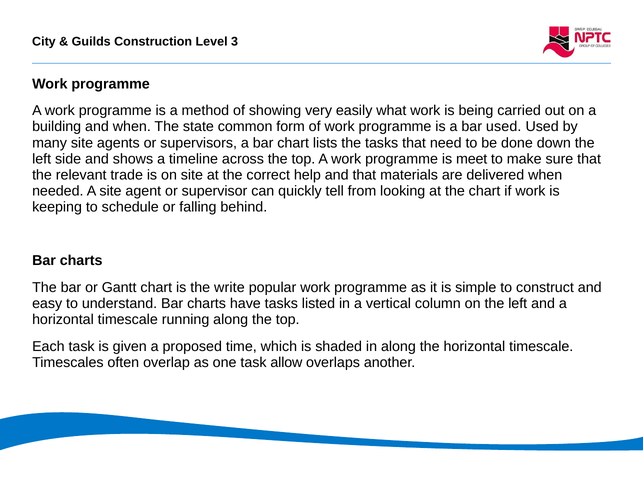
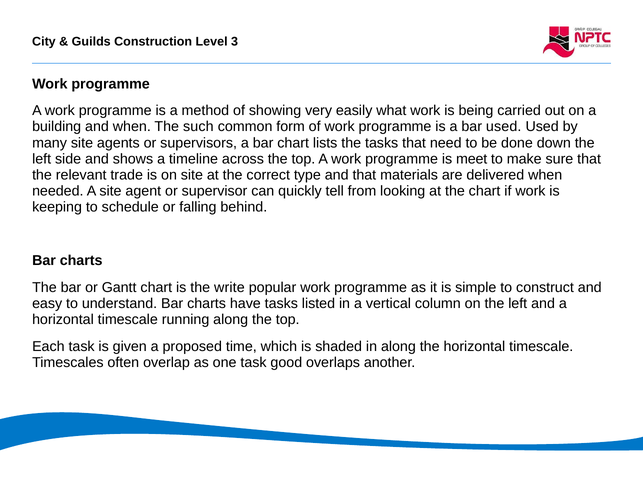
state: state -> such (198, 127)
help: help -> type (307, 175)
allow: allow -> good (286, 363)
